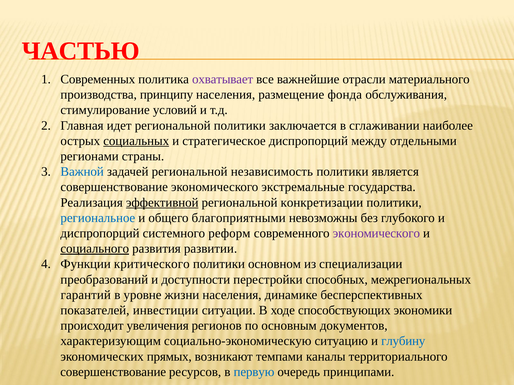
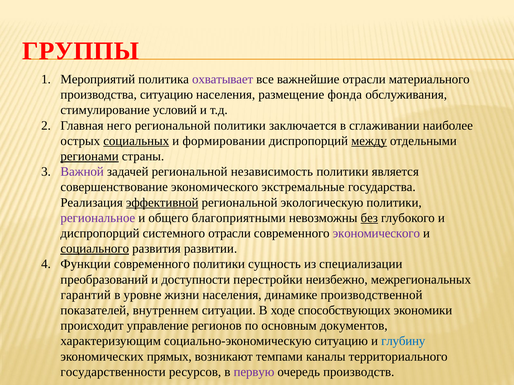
ЧАСТЬЮ: ЧАСТЬЮ -> ГРУППЫ (81, 51)
Современных: Современных -> Мероприятий (98, 79)
производства принципу: принципу -> ситуацию (167, 95)
идет: идет -> него (119, 126)
стратегическое: стратегическое -> формировании (224, 141)
между underline: none -> present (369, 141)
регионами underline: none -> present (90, 156)
Важной colour: blue -> purple (82, 172)
конкретизации: конкретизации -> экологическую (322, 203)
региональное colour: blue -> purple (98, 218)
без underline: none -> present (369, 218)
системного реформ: реформ -> отрасли (230, 234)
Функции критического: критического -> современного (152, 264)
основном: основном -> сущность (274, 264)
способных: способных -> неизбежно (337, 280)
бесперспективных: бесперспективных -> производственной (372, 295)
инвестиции: инвестиции -> внутреннем (166, 311)
увеличения: увеличения -> управление (158, 326)
совершенствование: совершенствование -> государственности (113, 372)
первую colour: blue -> purple (254, 372)
принципами: принципами -> производств (359, 372)
